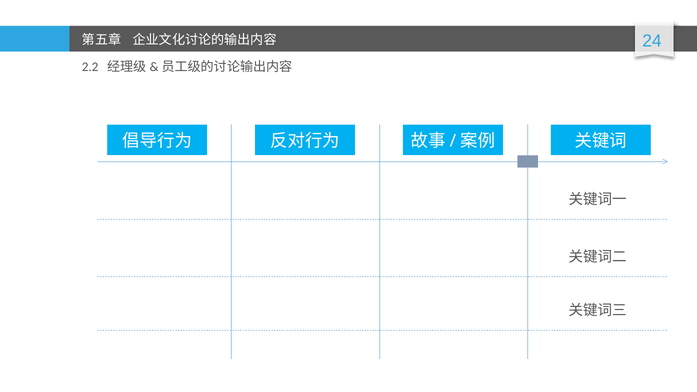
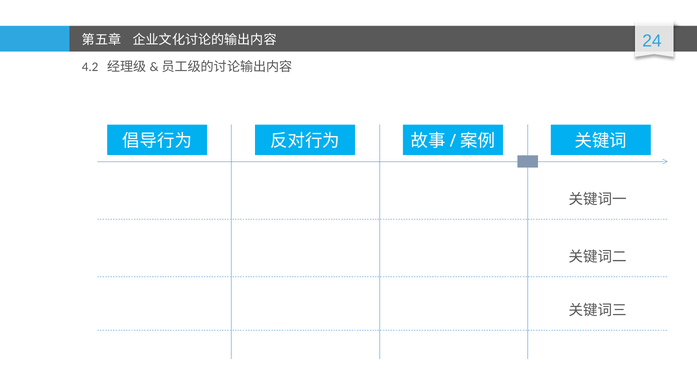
2.2: 2.2 -> 4.2 (90, 67)
